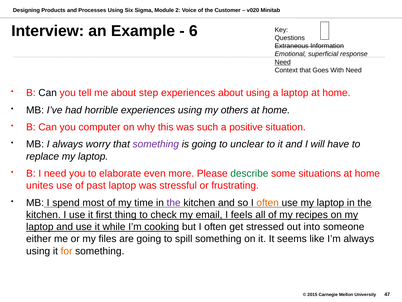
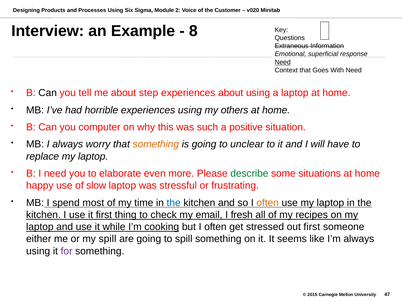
6: 6 -> 8 (193, 31)
something colour: purple -> orange (156, 144)
unites: unites -> happy (40, 185)
past: past -> slow (96, 185)
the colour: purple -> blue (174, 202)
feels: feels -> fresh (242, 214)
out into: into -> first (312, 227)
my files: files -> spill (108, 239)
for colour: orange -> purple (67, 251)
